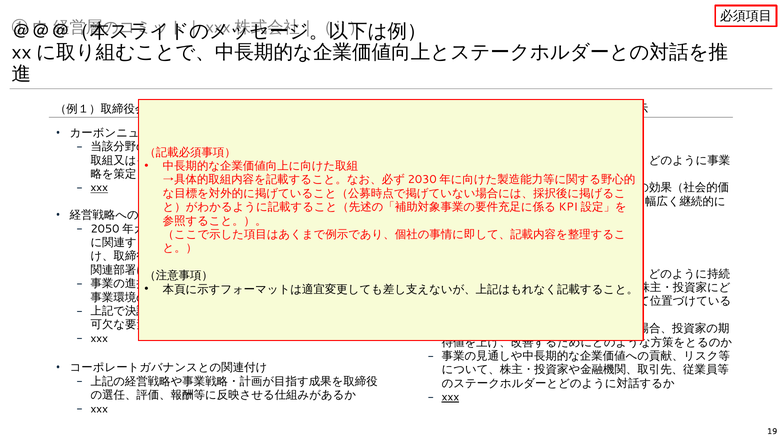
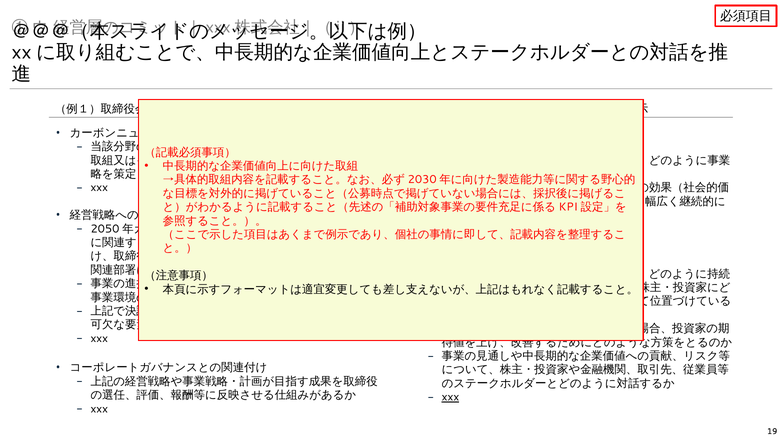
xxx underline: present -> none (99, 188)
